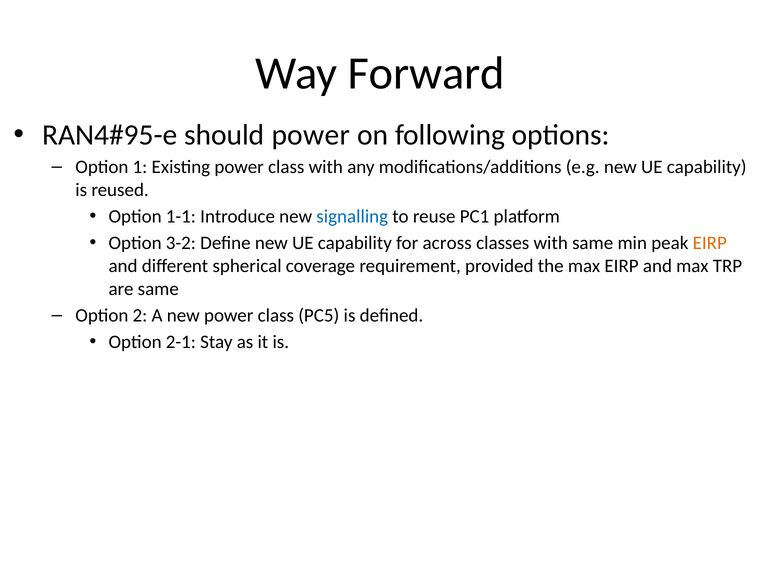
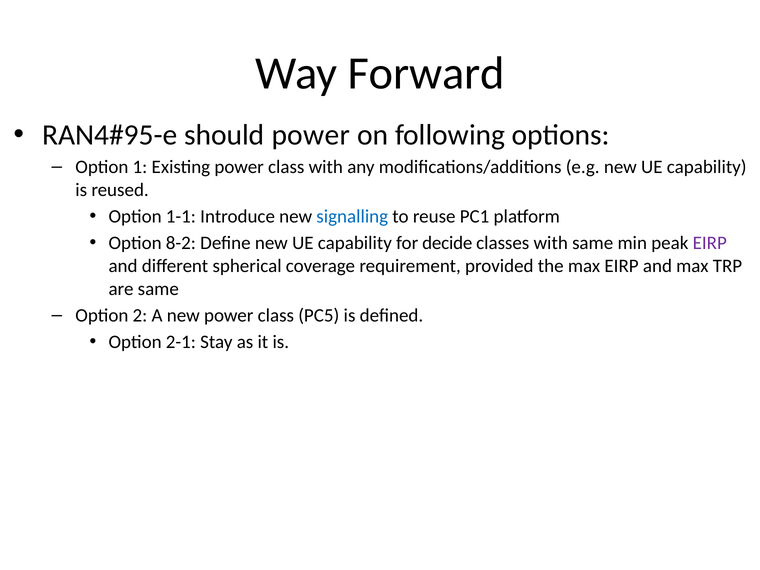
3-2: 3-2 -> 8-2 (181, 243)
across: across -> decide (447, 243)
EIRP colour: orange -> purple (710, 243)
